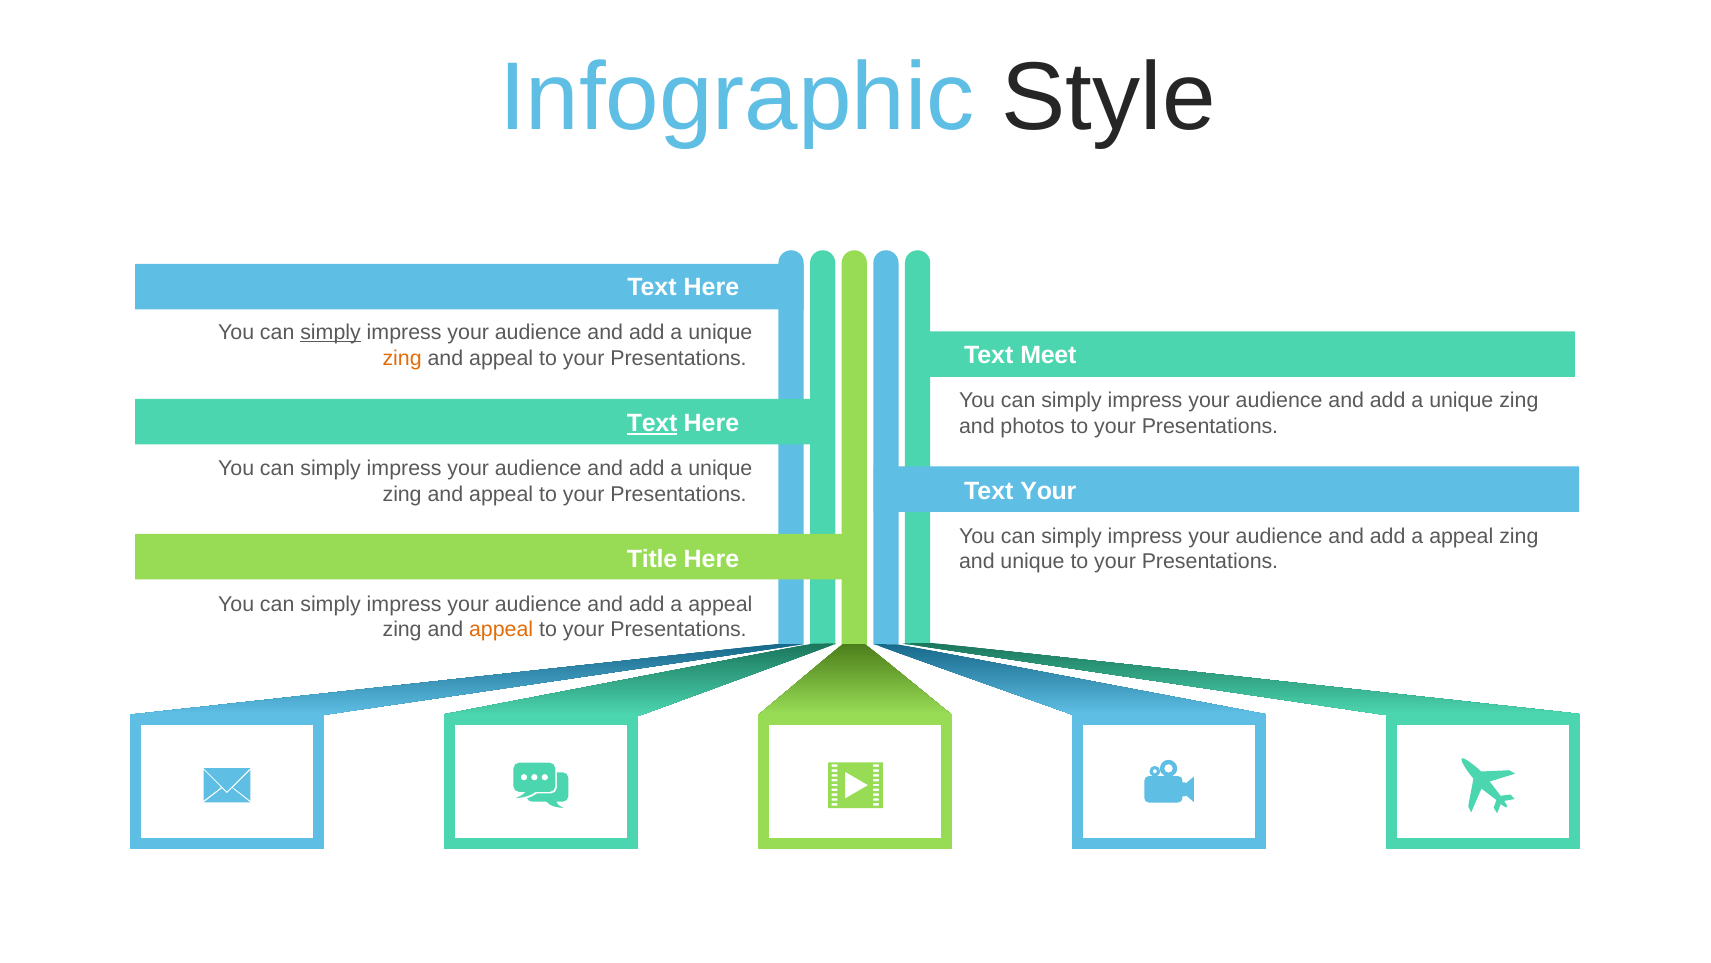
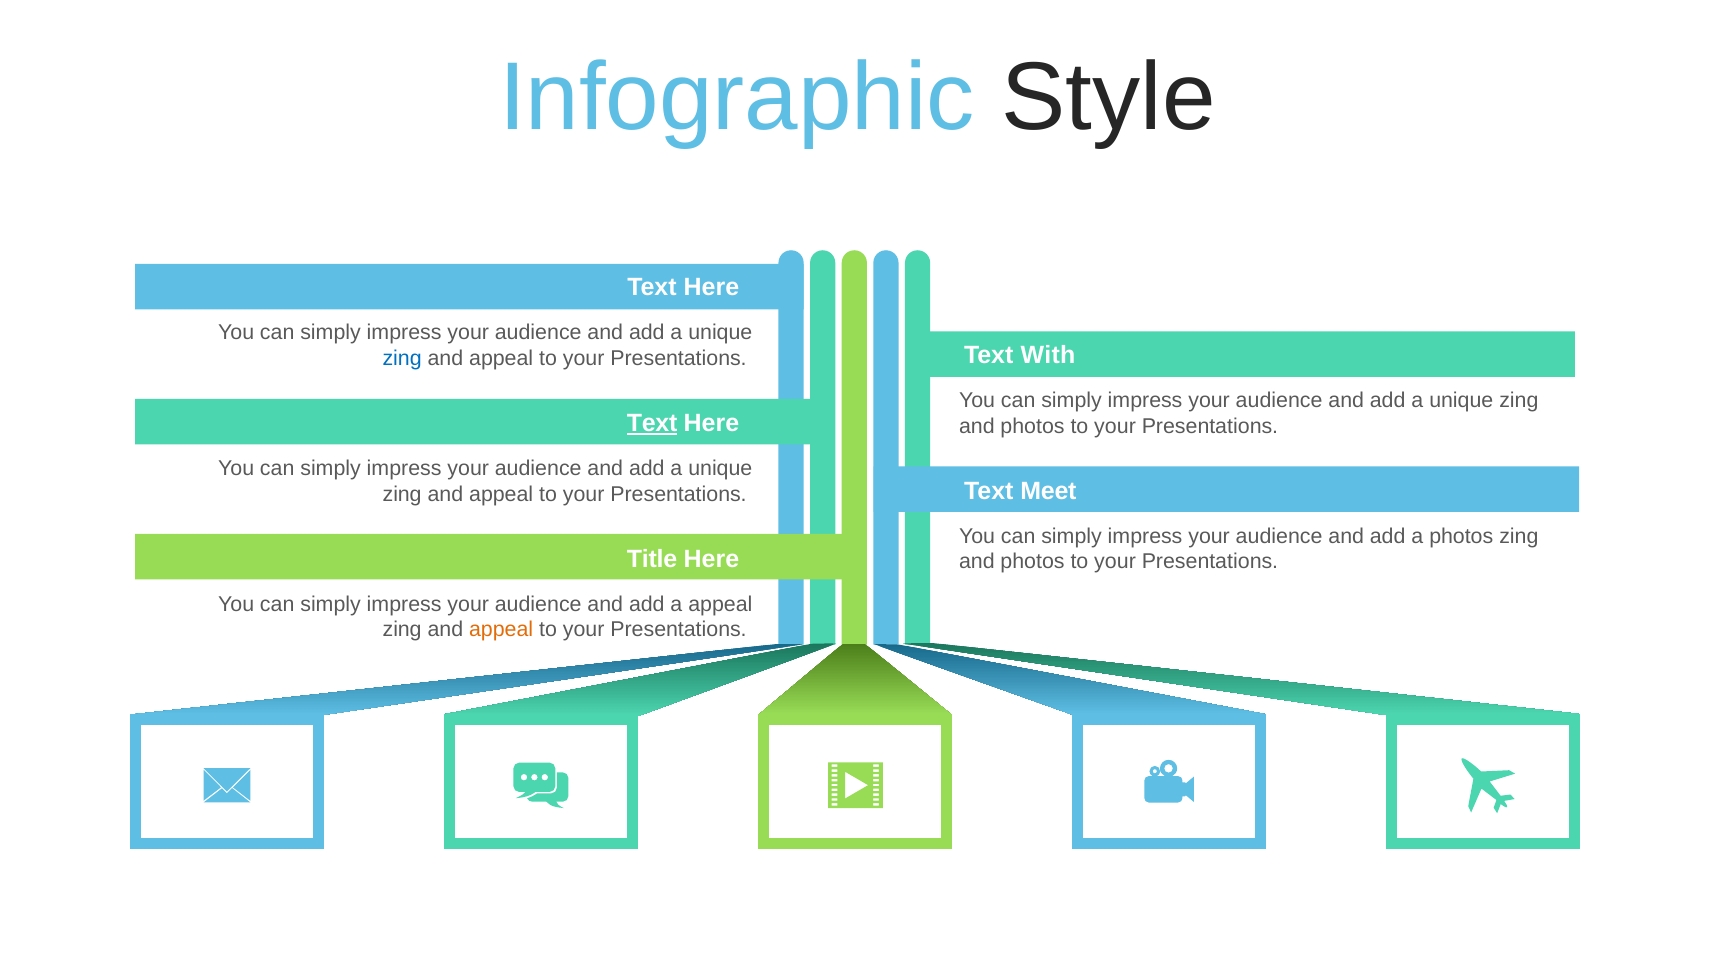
simply underline: present -> none (331, 332)
Meet: Meet -> With (1048, 355)
zing colour: orange -> blue (402, 358)
Text Your: Your -> Meet (1048, 491)
appeal: appeal -> photos (1461, 536)
unique: unique -> photos (1033, 562)
